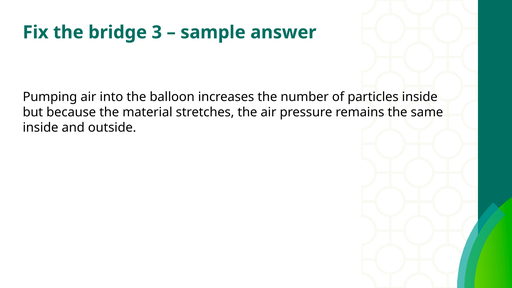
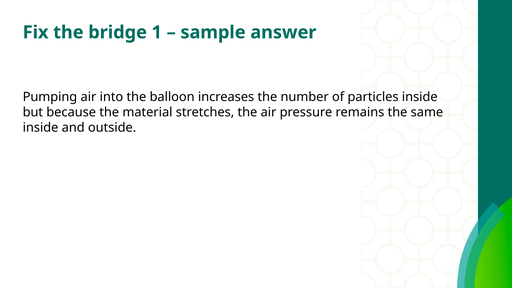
3: 3 -> 1 (157, 32)
